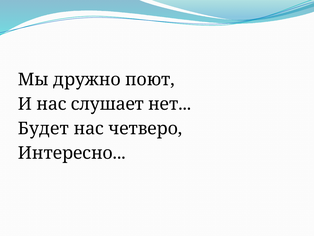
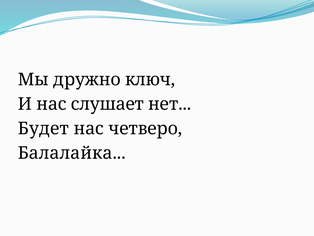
поют: поют -> ключ (150, 79)
Интересно: Интересно -> Балалайка (72, 153)
